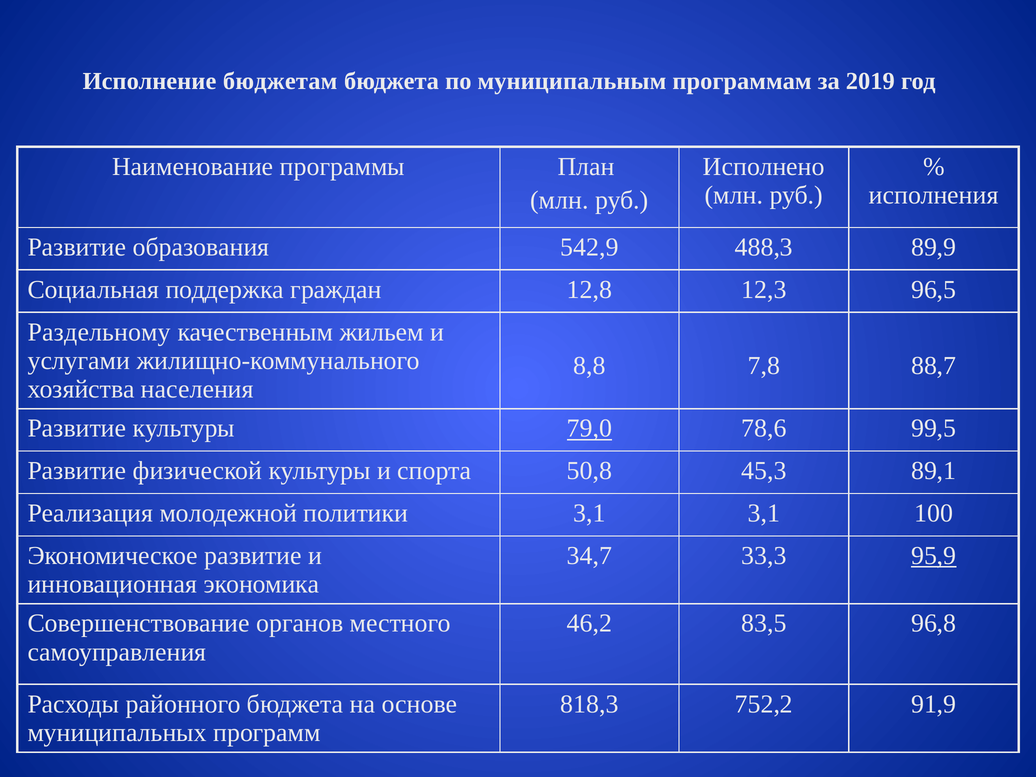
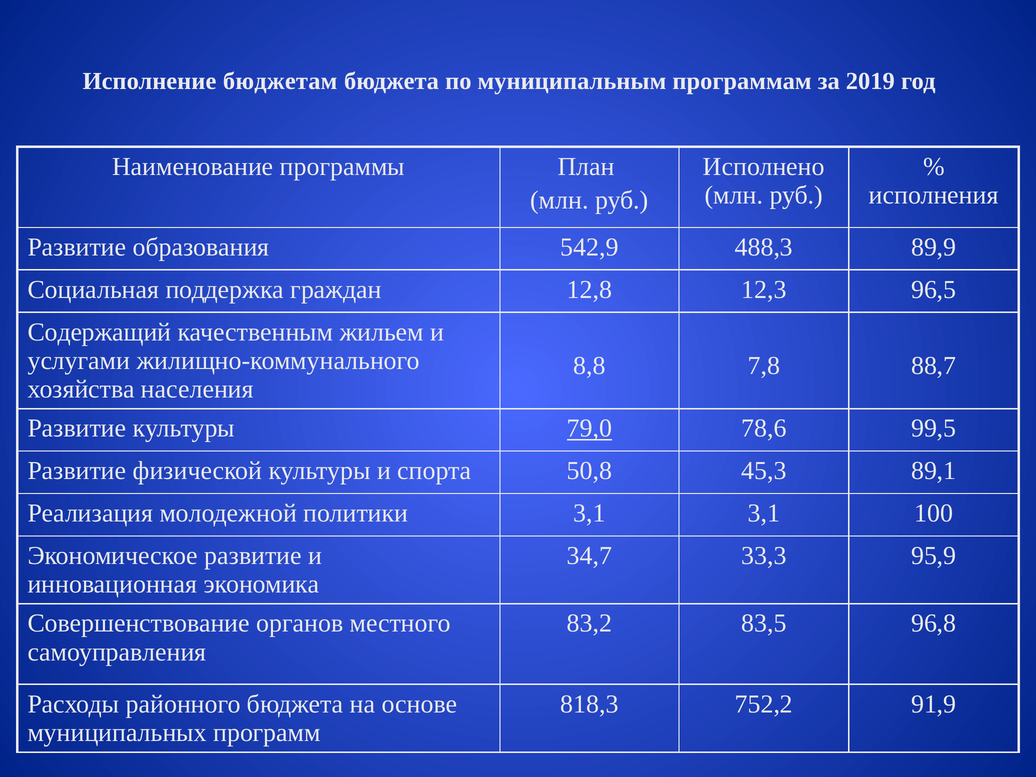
Раздельному: Раздельному -> Содержащий (99, 332)
95,9 underline: present -> none (934, 556)
46,2: 46,2 -> 83,2 (590, 623)
